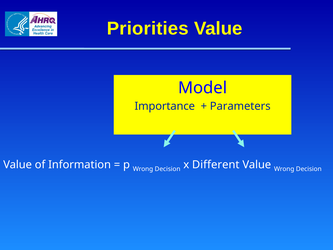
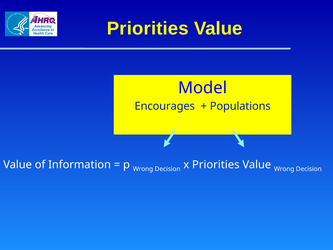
Importance: Importance -> Encourages (165, 106)
Parameters: Parameters -> Populations (240, 106)
x Different: Different -> Priorities (216, 164)
